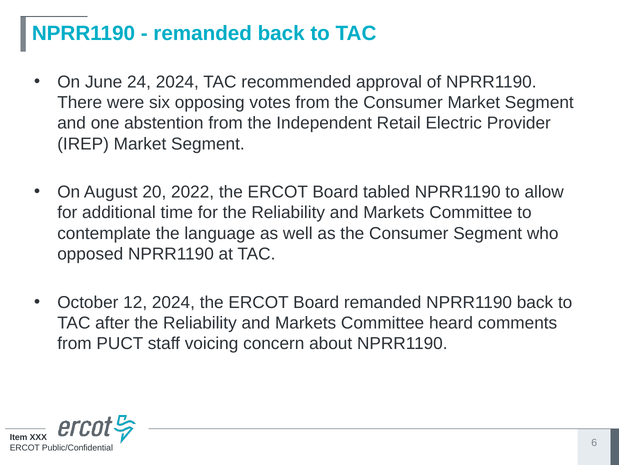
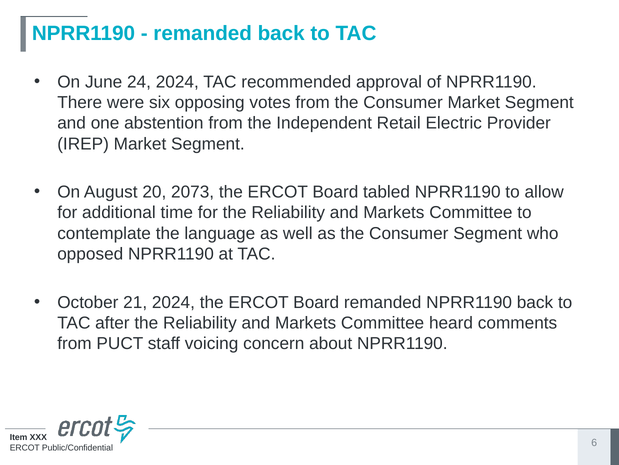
2022: 2022 -> 2073 (193, 192)
12: 12 -> 21 (135, 302)
